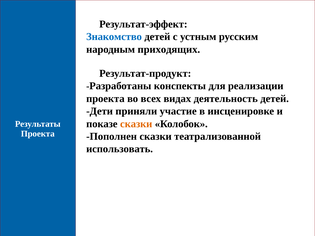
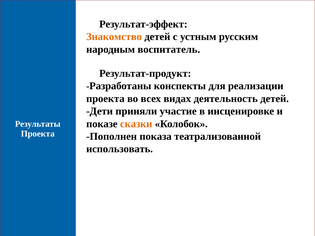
Знакомство colour: blue -> orange (114, 37)
приходящих: приходящих -> воспитатель (169, 49)
Пополнен сказки: сказки -> показа (156, 137)
